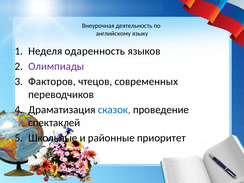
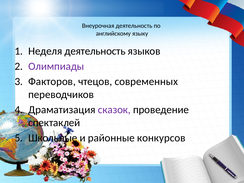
Неделя одаренность: одаренность -> деятельность (95, 51)
сказок colour: blue -> purple (114, 110)
приоритет: приоритет -> конкурсов (161, 138)
